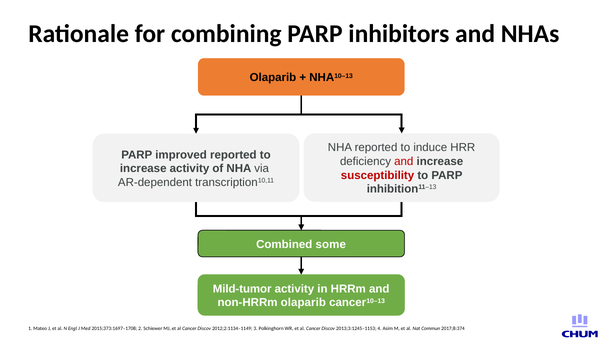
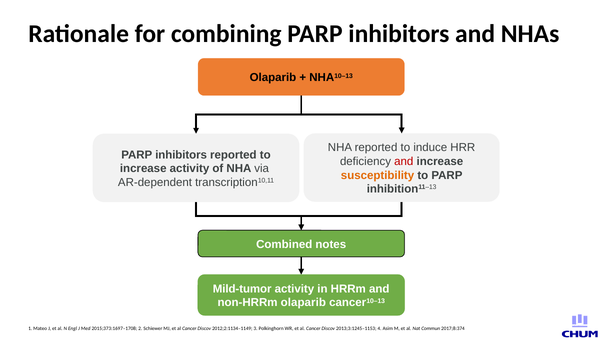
improved: improved -> inhibitors (181, 155)
susceptibility colour: red -> orange (378, 175)
some: some -> notes (331, 244)
